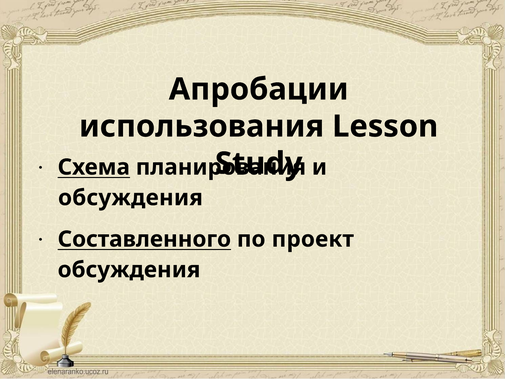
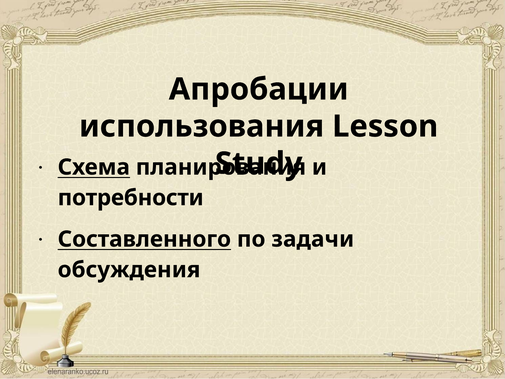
обсуждения: обсуждения -> потребности (131, 198)
проект: проект -> задачи (313, 239)
